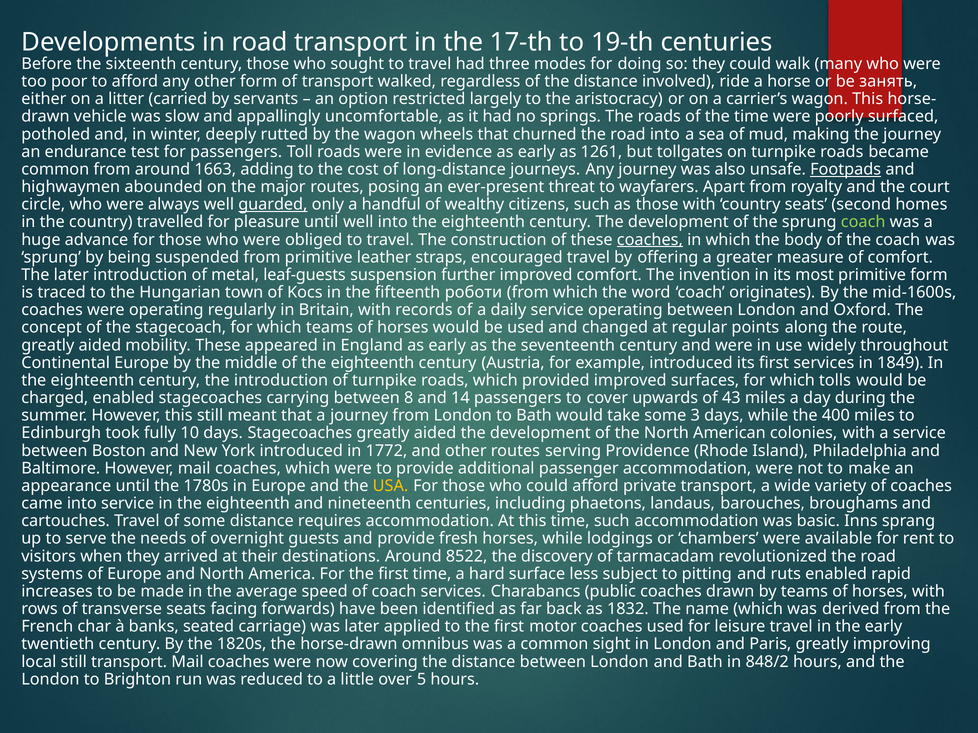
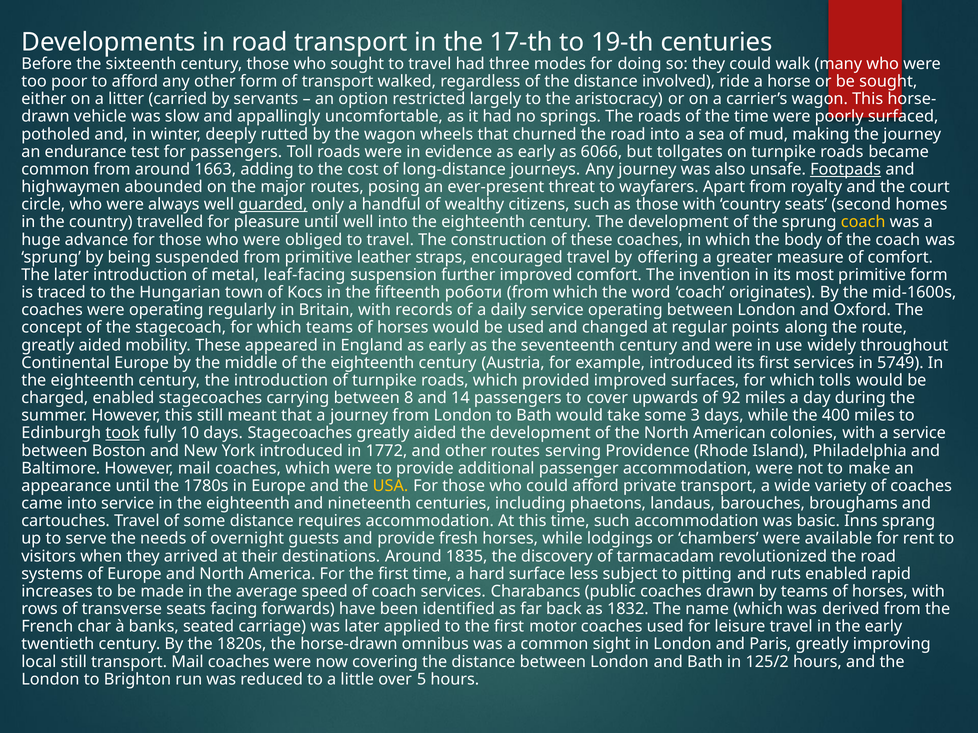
be занять: занять -> sought (888, 81)
1261: 1261 -> 6066 (601, 152)
coach colour: light green -> yellow (863, 222)
coaches underline: present -> none (650, 240)
leaf-guests: leaf-guests -> leaf-facing (304, 275)
1849: 1849 -> 5749 (900, 363)
43: 43 -> 92 (731, 398)
took underline: none -> present (123, 433)
8522: 8522 -> 1835 (467, 557)
848/2: 848/2 -> 125/2 (767, 662)
